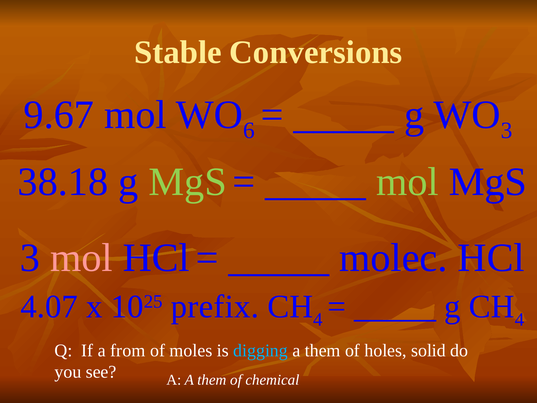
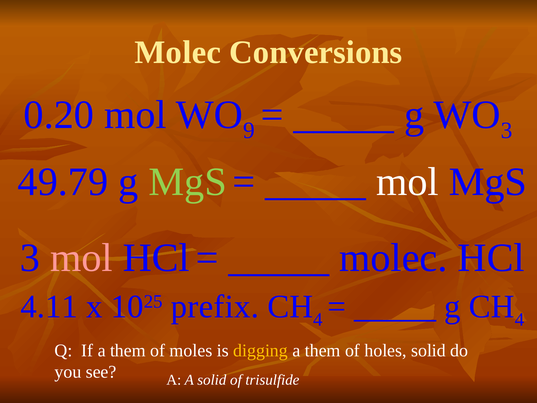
Stable: Stable -> Molec (178, 52)
9.67: 9.67 -> 0.20 (59, 115)
6: 6 -> 9 (249, 130)
38.18: 38.18 -> 49.79 (63, 182)
mol colour: light green -> white (407, 182)
4.07: 4.07 -> 4.11 (49, 307)
If a from: from -> them (128, 350)
digging colour: light blue -> yellow (261, 350)
A A them: them -> solid (212, 380)
chemical: chemical -> trisulfide (272, 380)
